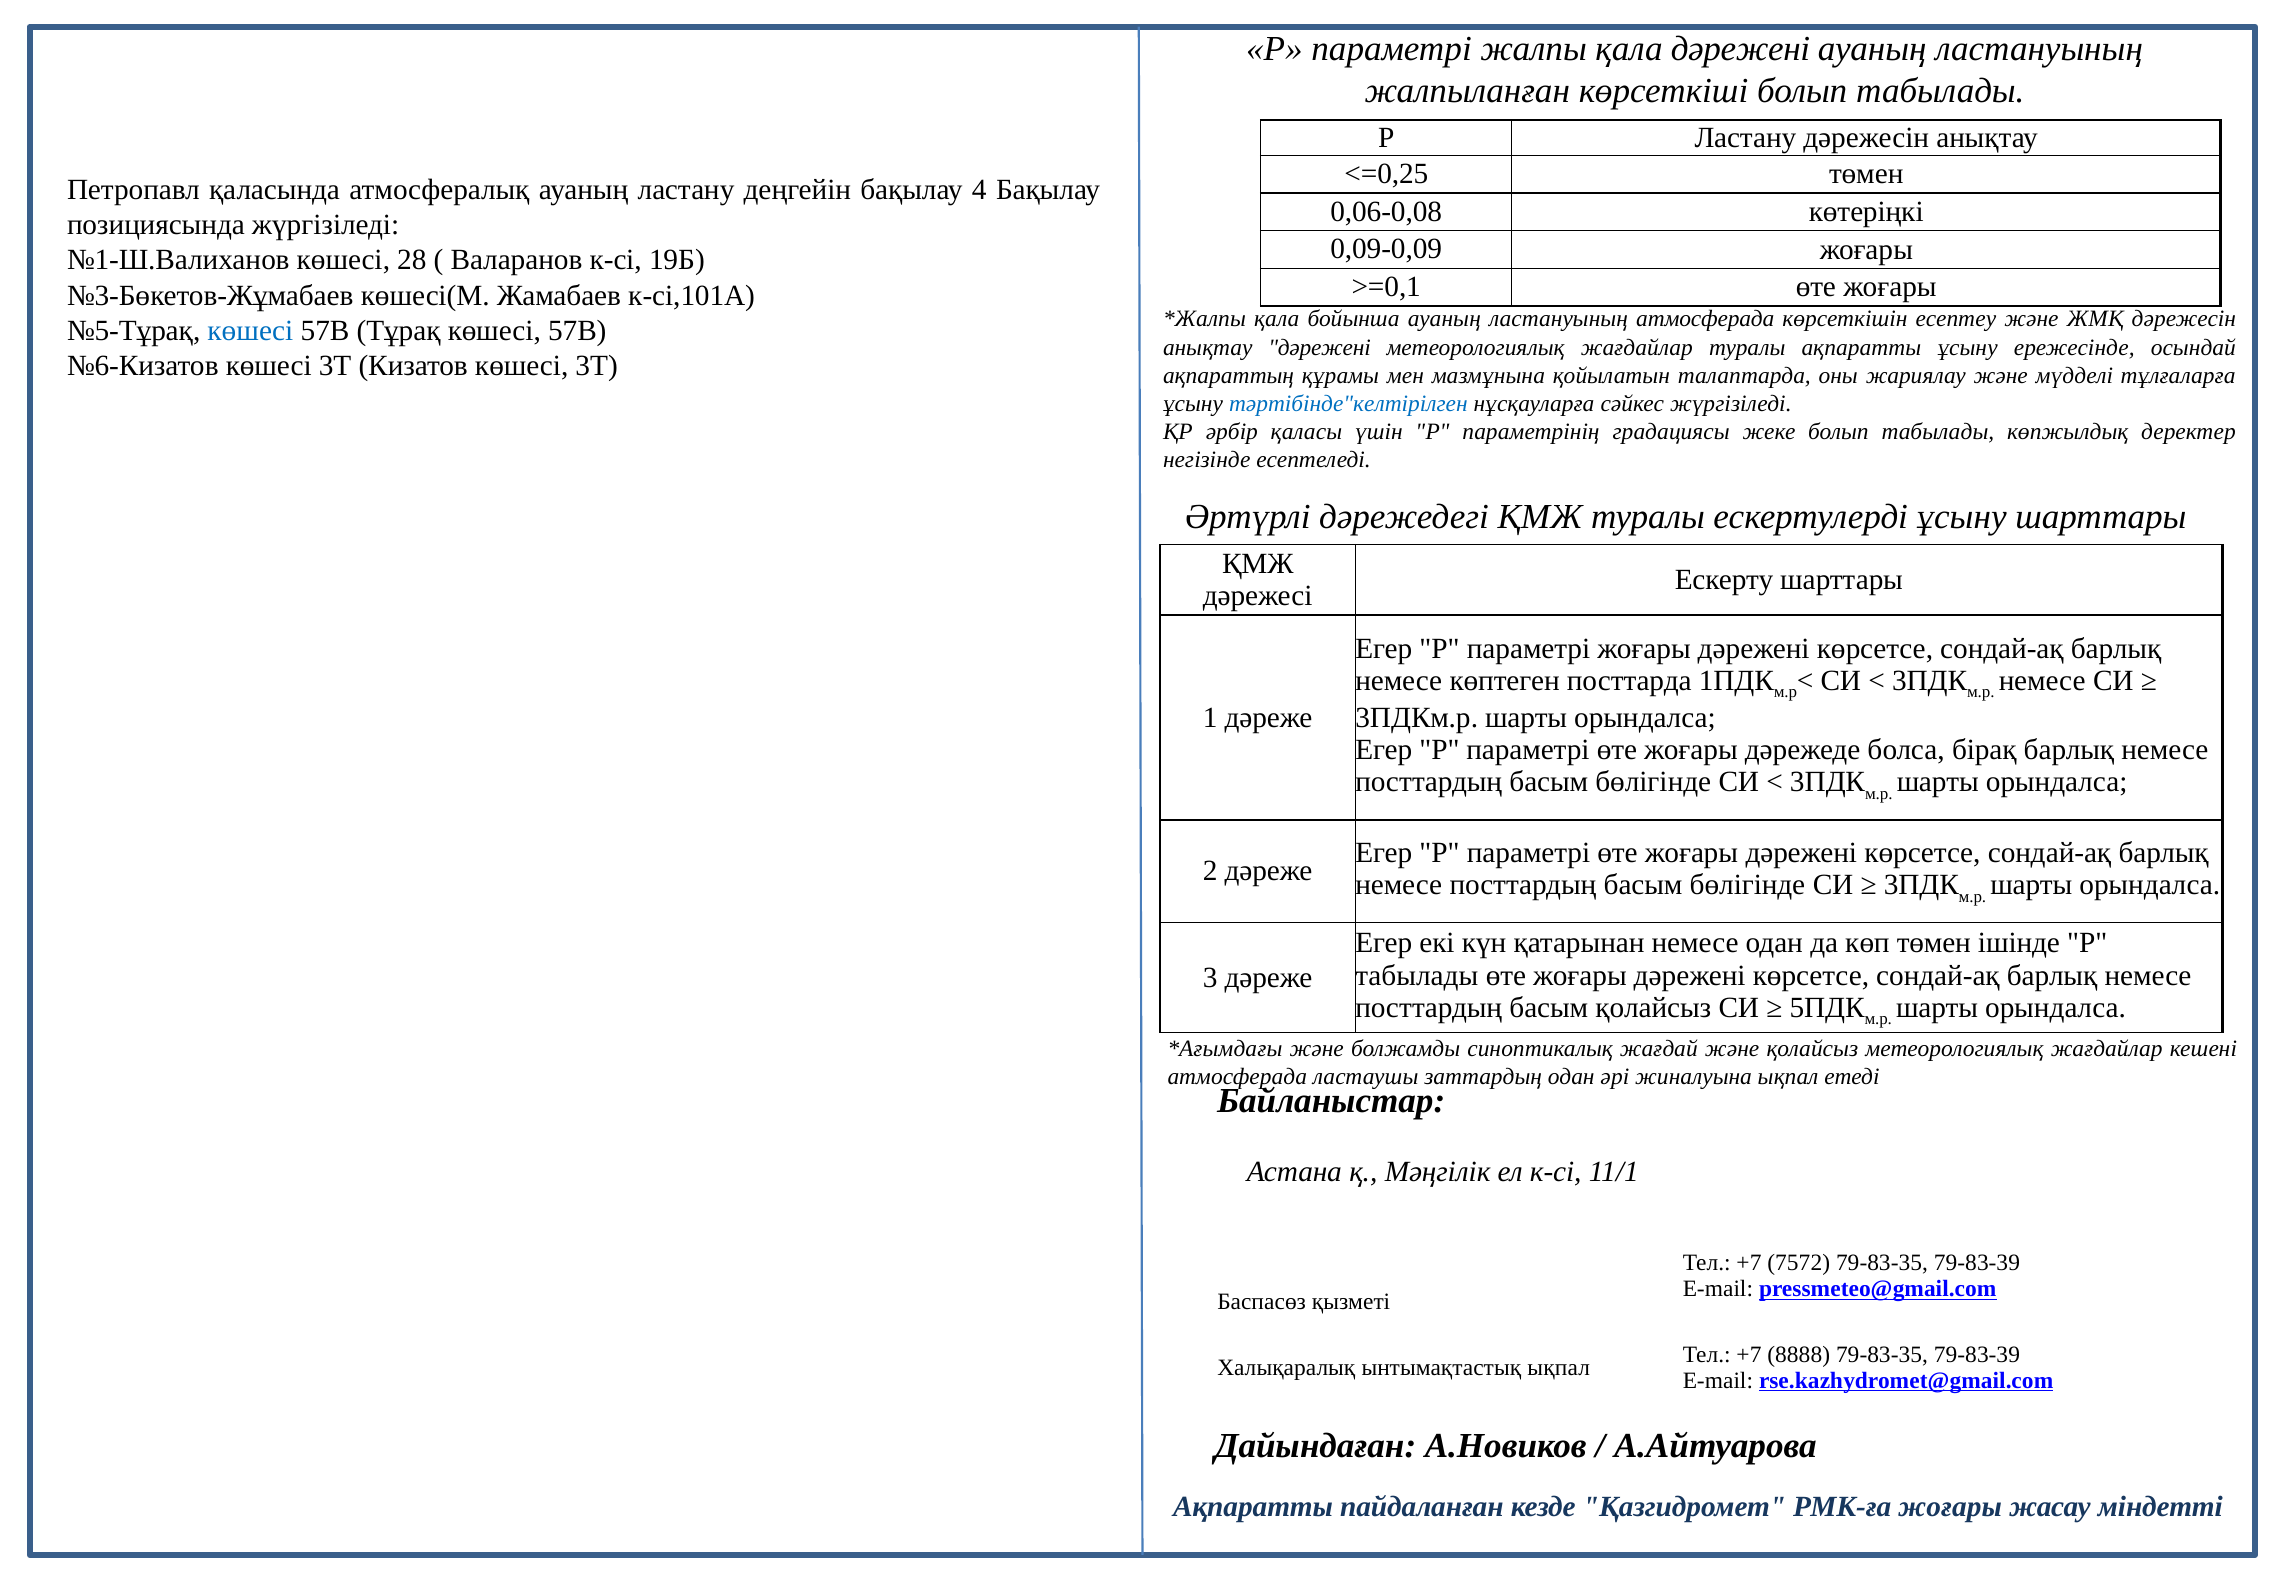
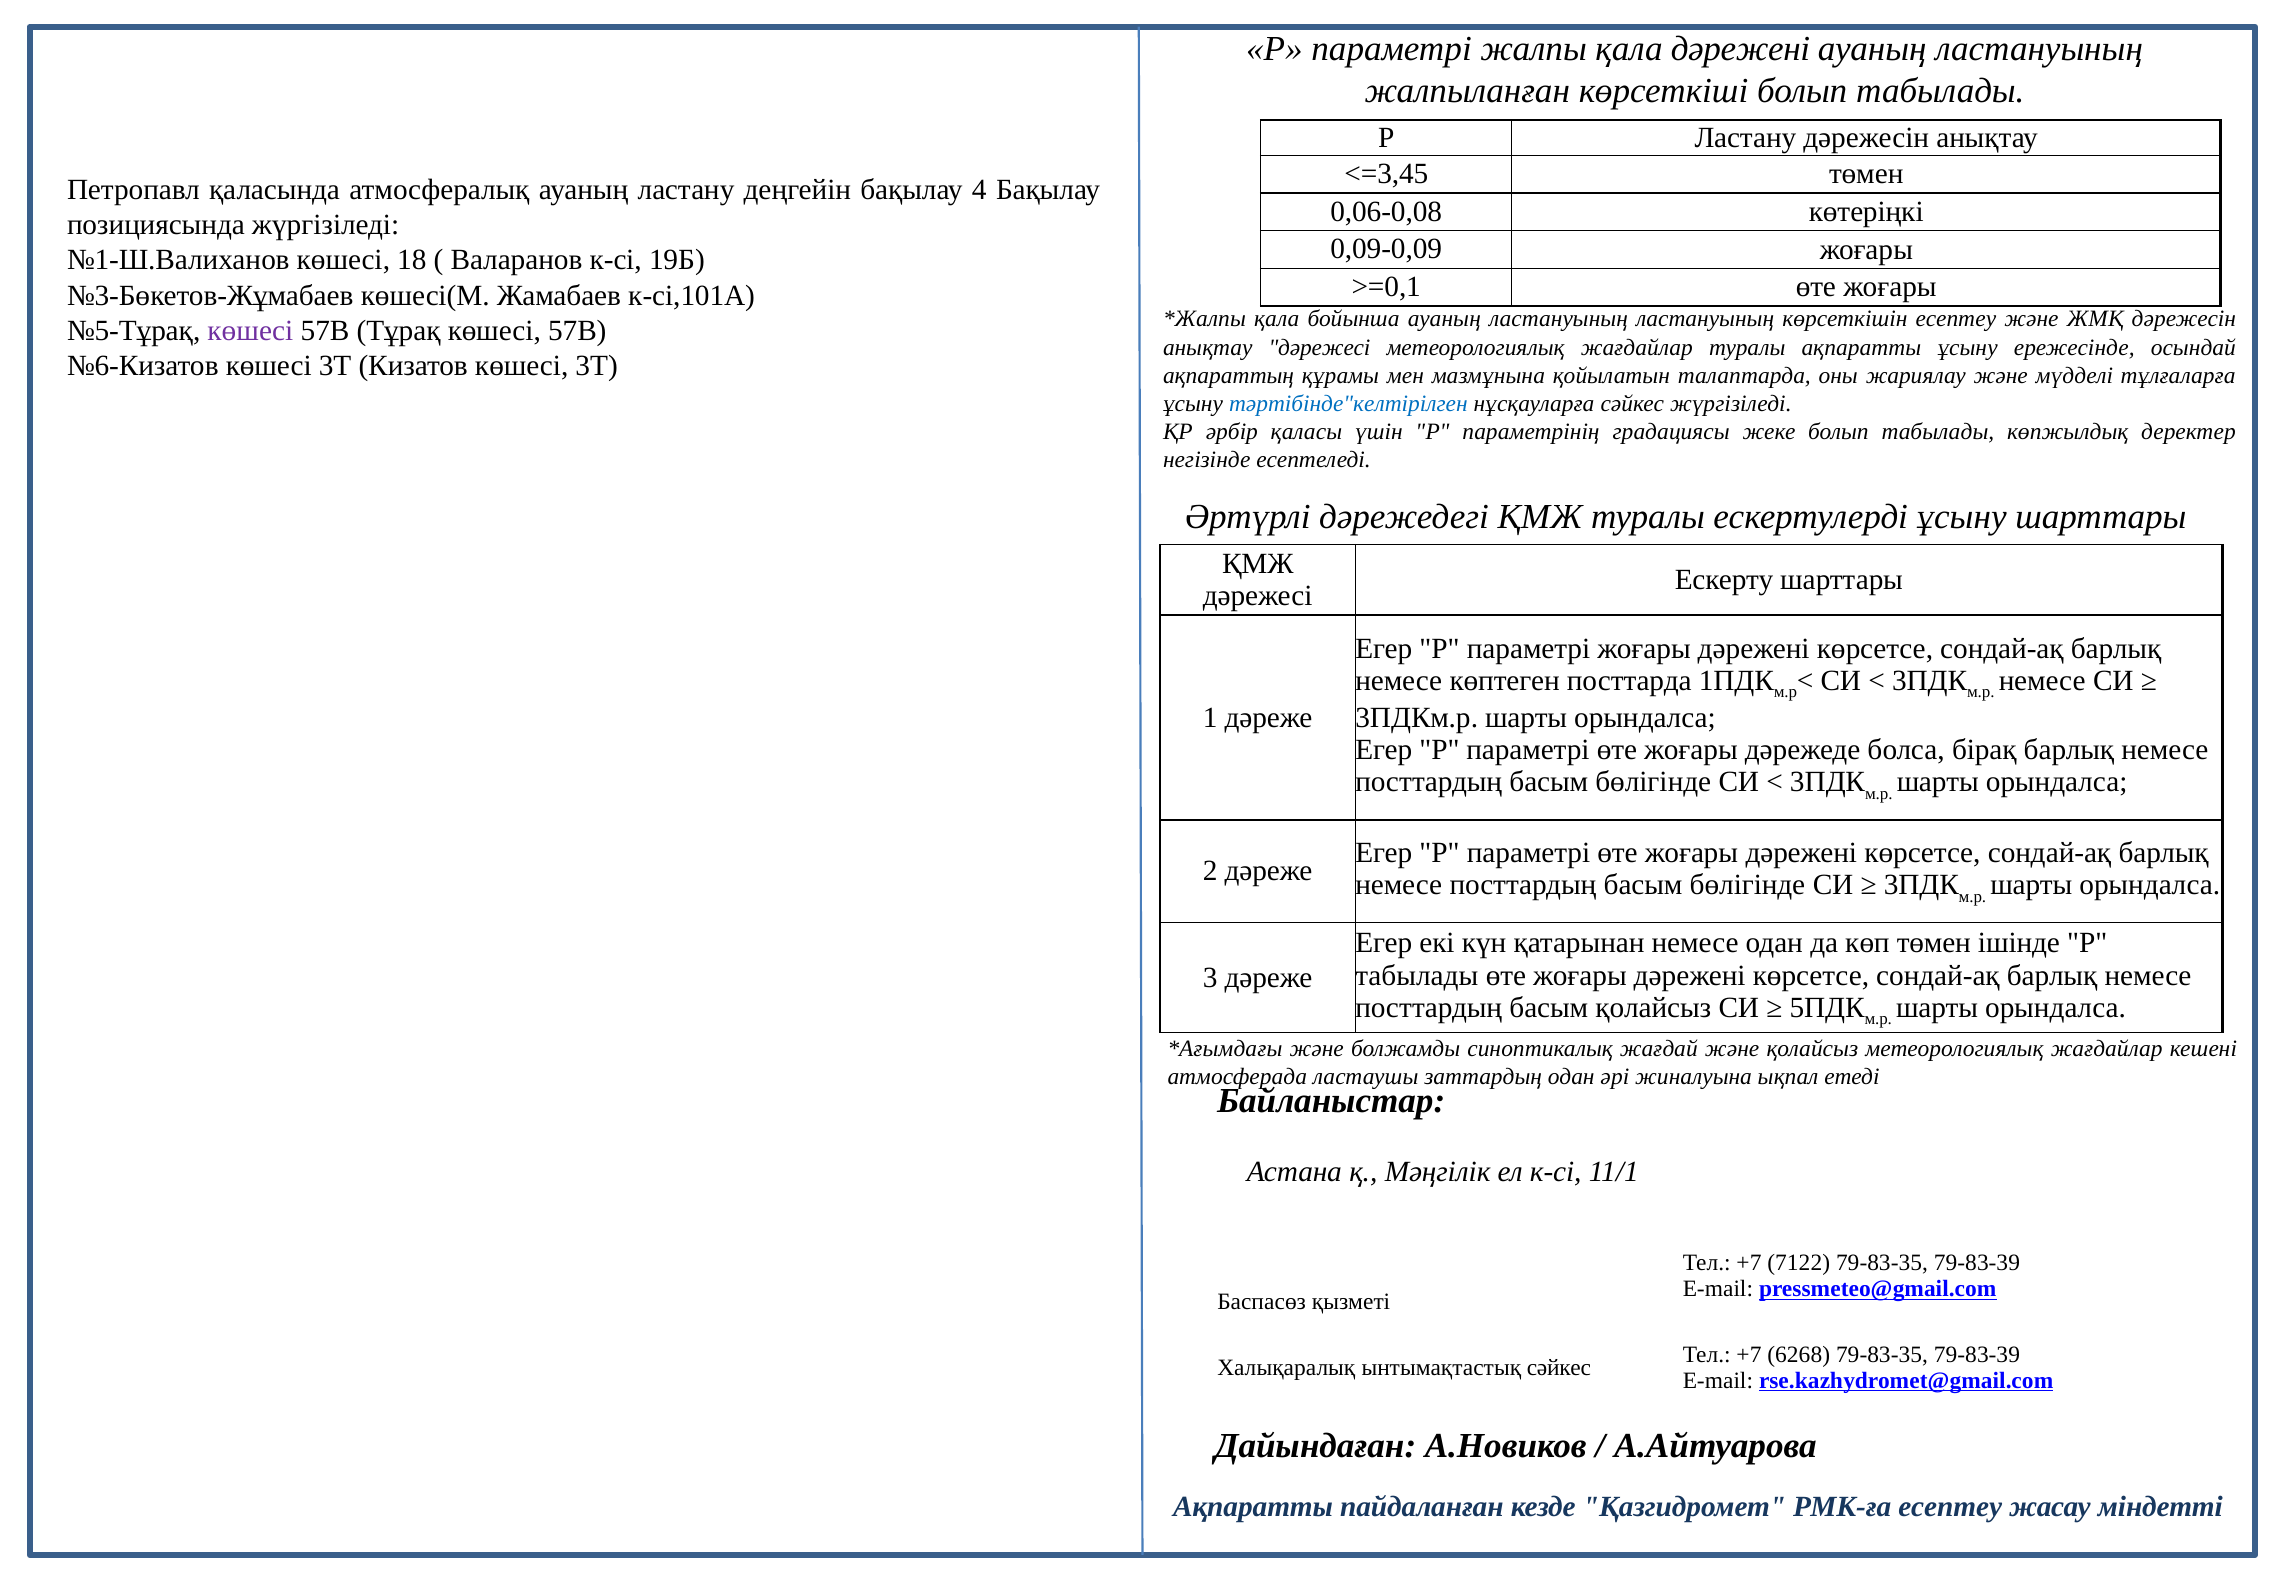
<=0,25: <=0,25 -> <=3,45 (1386, 174)
28: 28 -> 18 (412, 260)
ластануының атмосферада: атмосферада -> ластануының (1705, 319)
көшесі colour: blue -> purple (250, 331)
анықтау дәрежені: дәрежені -> дәрежесі (1319, 347)
7572: 7572 -> 7122 (1799, 1263)
8888: 8888 -> 6268 (1799, 1354)
ынтымақтастық ықпал: ықпал -> сәйкес (1559, 1367)
РМК-ға жоғары: жоғары -> есептеу (1950, 1506)
